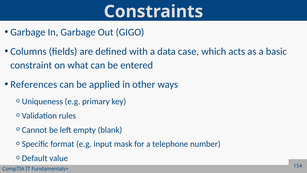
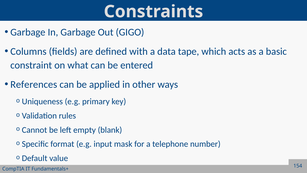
case: case -> tape (189, 52)
